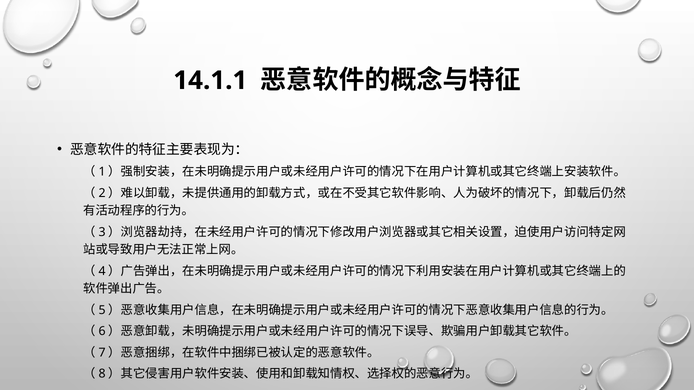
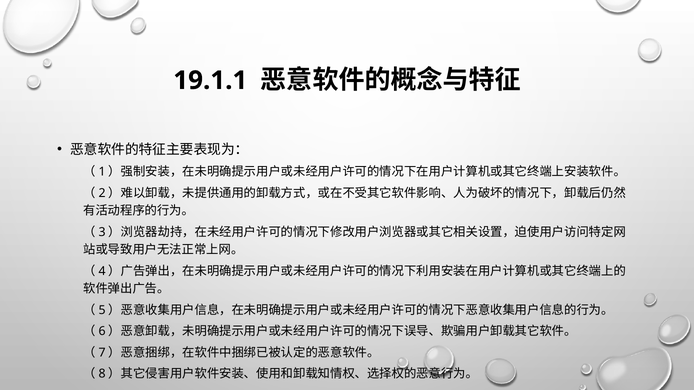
14.1.1: 14.1.1 -> 19.1.1 (210, 80)
